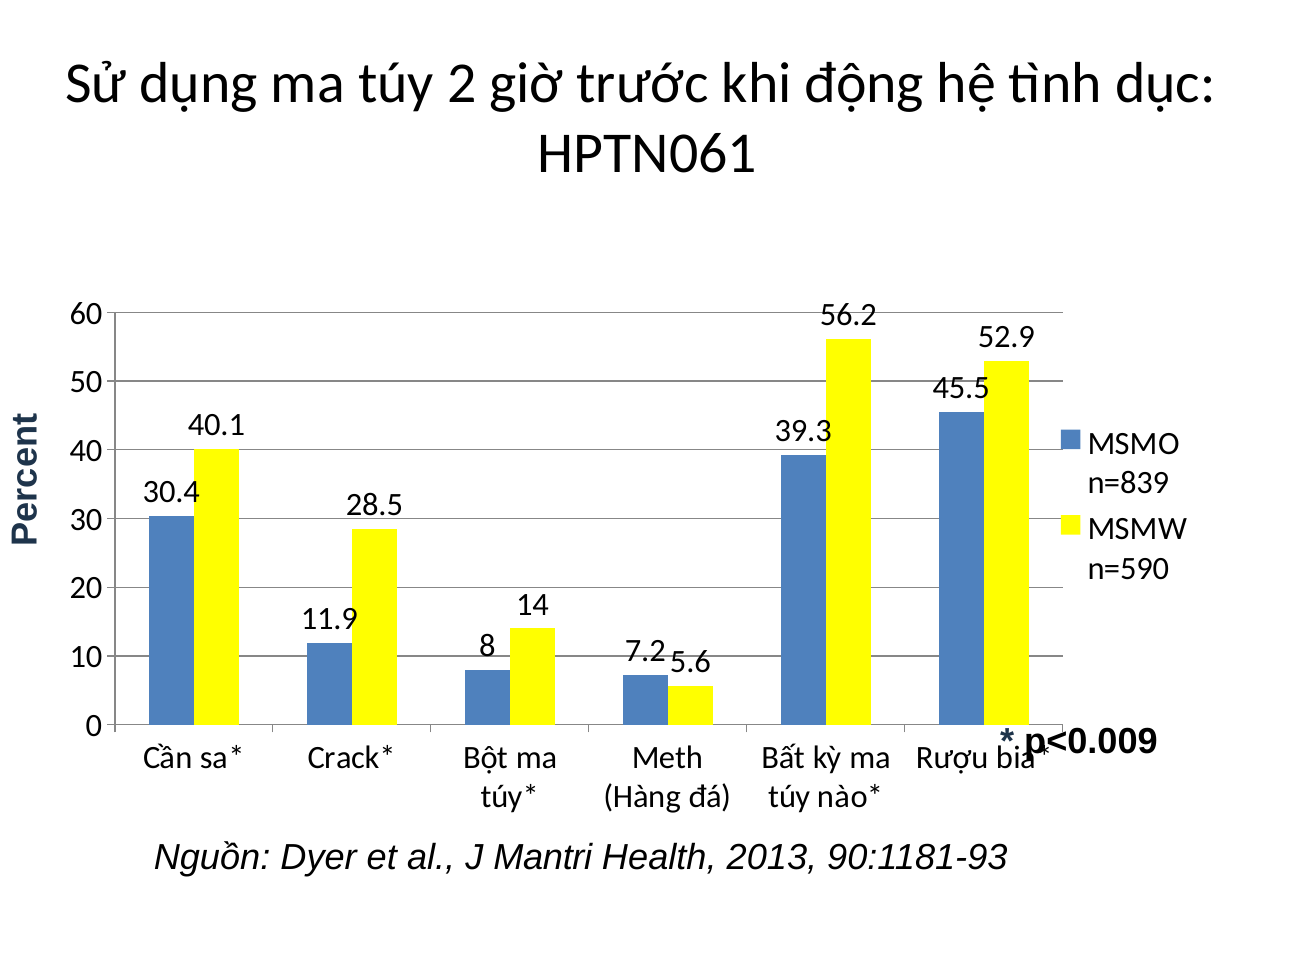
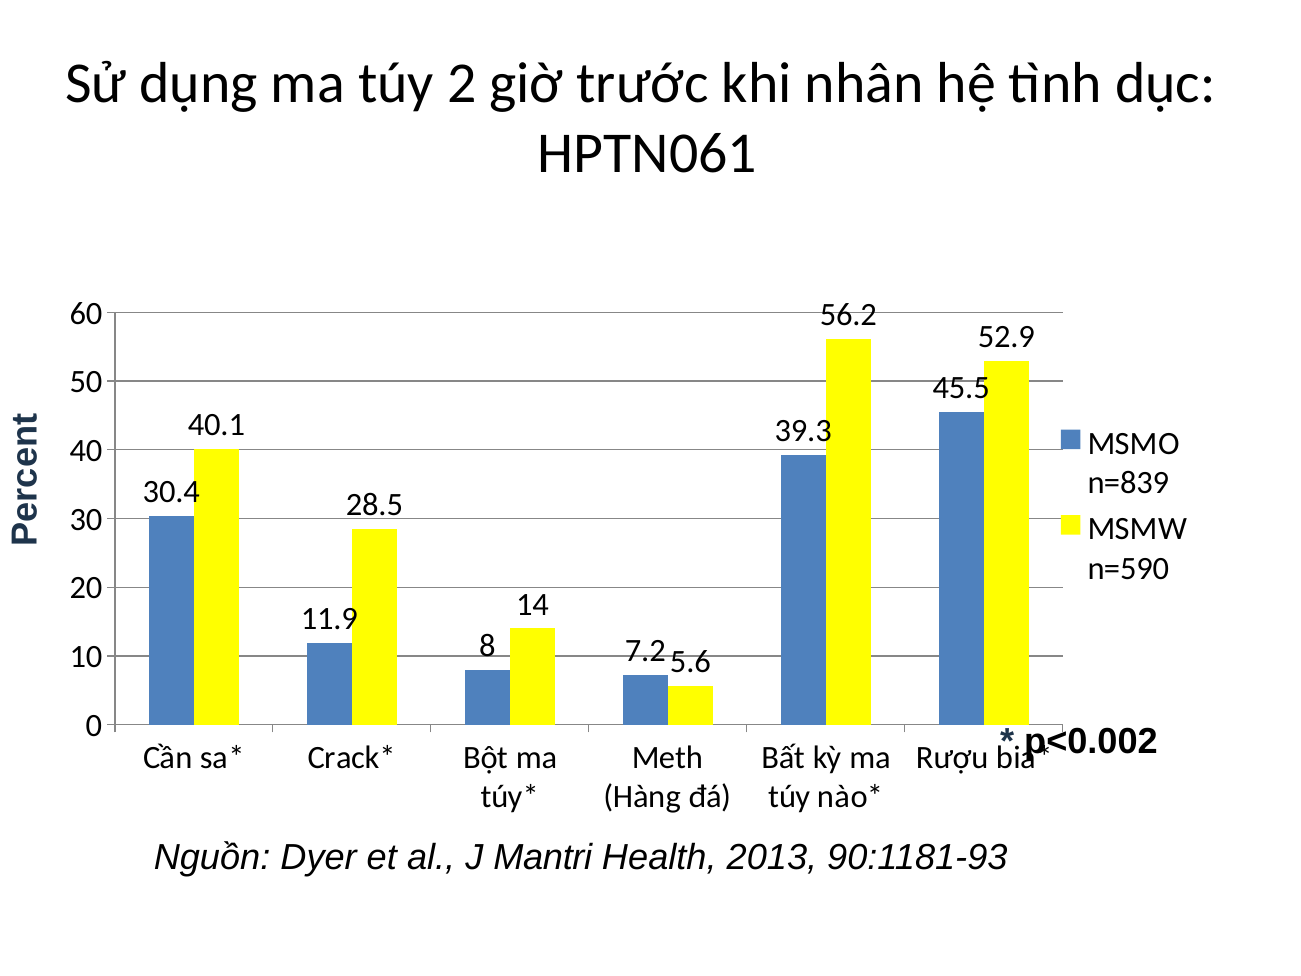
động: động -> nhân (864, 84)
p<0.009: p<0.009 -> p<0.002 (1091, 741)
